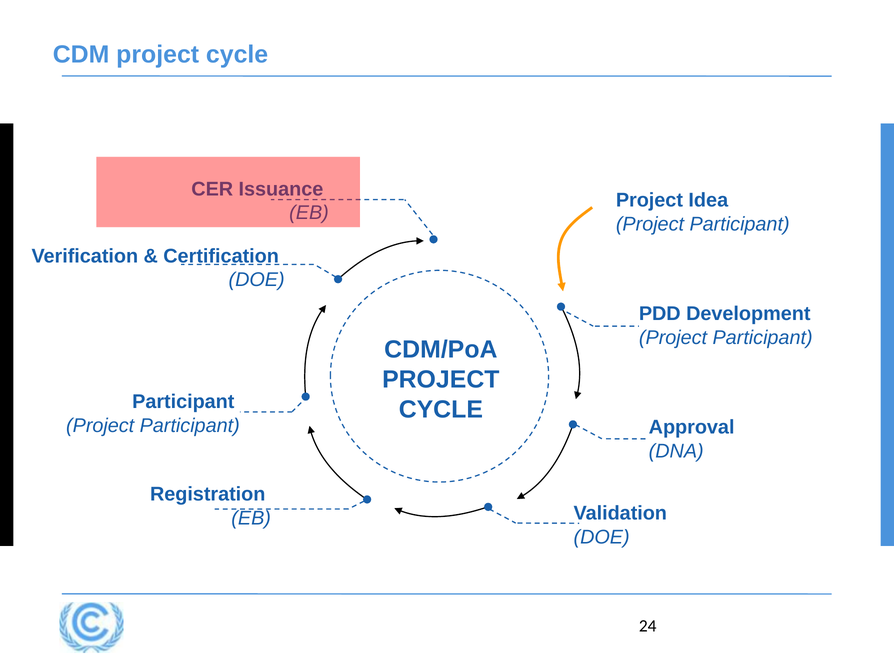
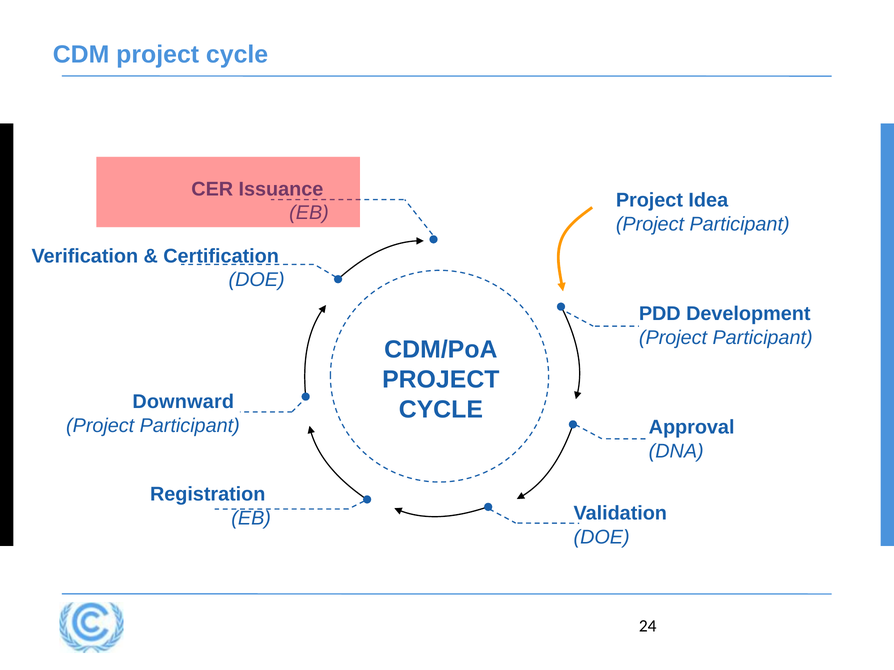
Participant: Participant -> Downward (183, 402)
